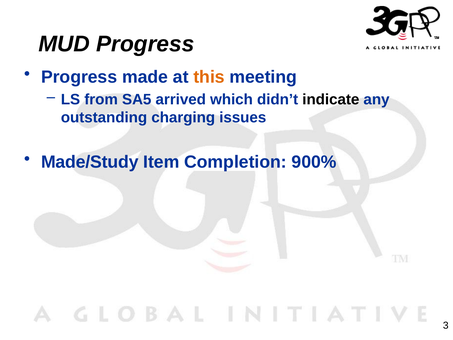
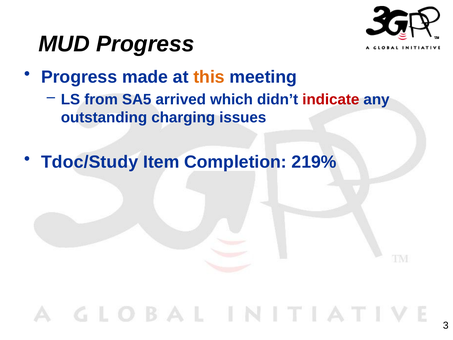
indicate colour: black -> red (331, 99)
Made/Study: Made/Study -> Tdoc/Study (90, 162)
900%: 900% -> 219% (314, 162)
